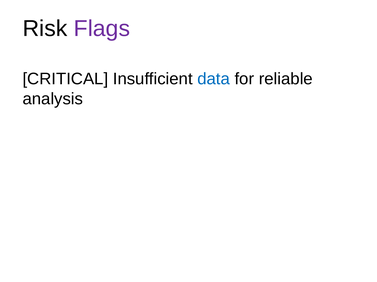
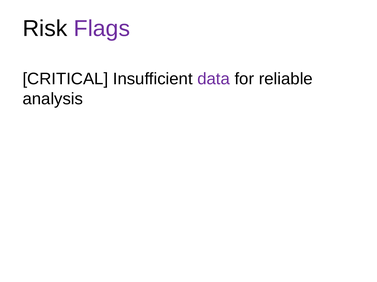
data colour: blue -> purple (214, 79)
